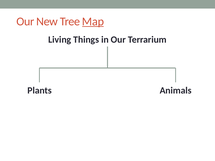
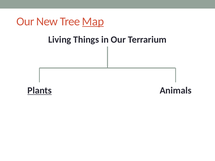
Plants underline: none -> present (40, 91)
